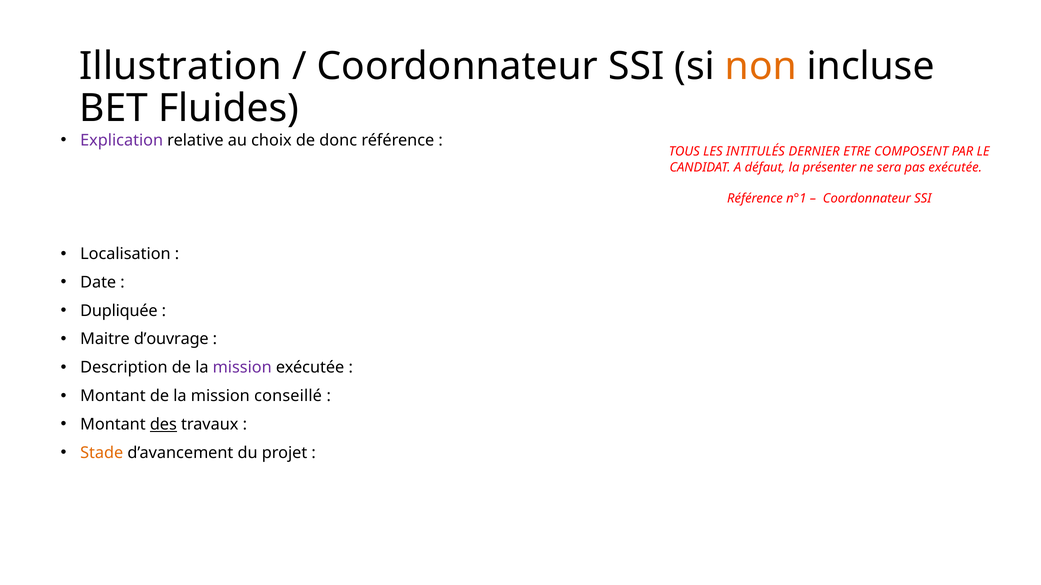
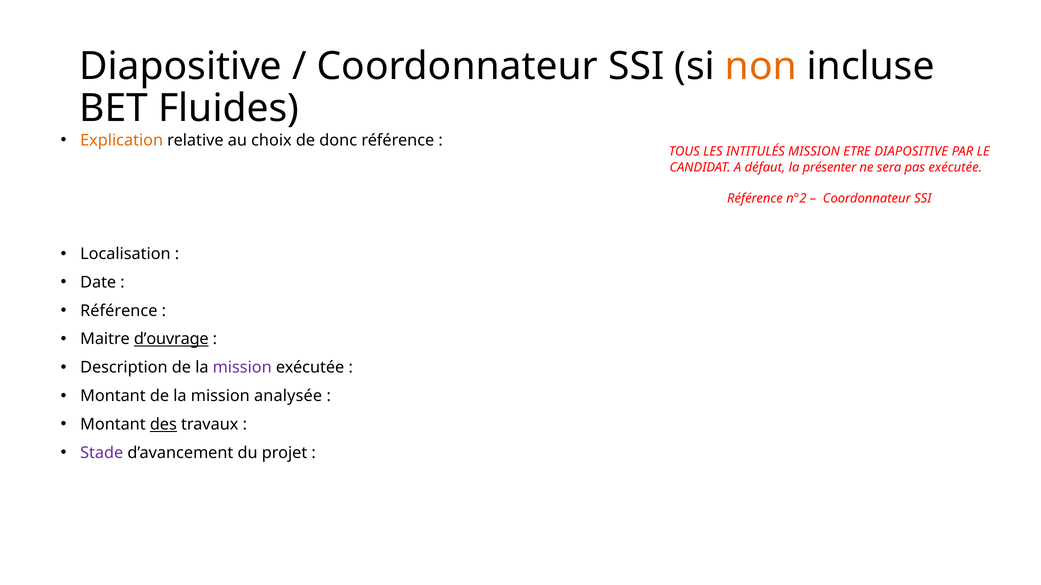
Illustration: Illustration -> Diapositive (181, 66)
Explication colour: purple -> orange (122, 140)
INTITULÉS DERNIER: DERNIER -> MISSION (814, 152)
ETRE COMPOSENT: COMPOSENT -> DIAPOSITIVE (911, 152)
n°1: n°1 -> n°2 (796, 199)
Dupliquée: Dupliquée -> Référence (119, 311)
d’ouvrage underline: none -> present (171, 339)
conseillé: conseillé -> analysée (288, 396)
Stade colour: orange -> purple (102, 453)
